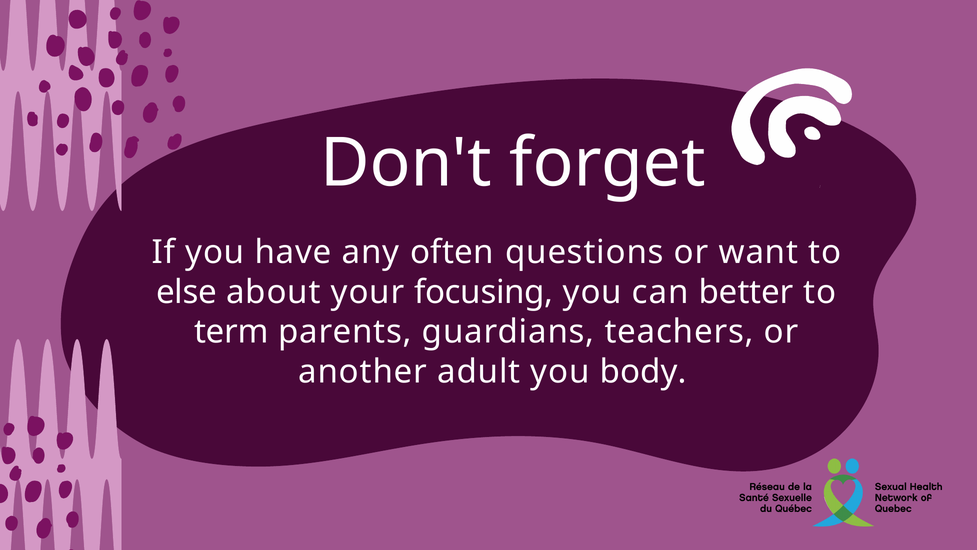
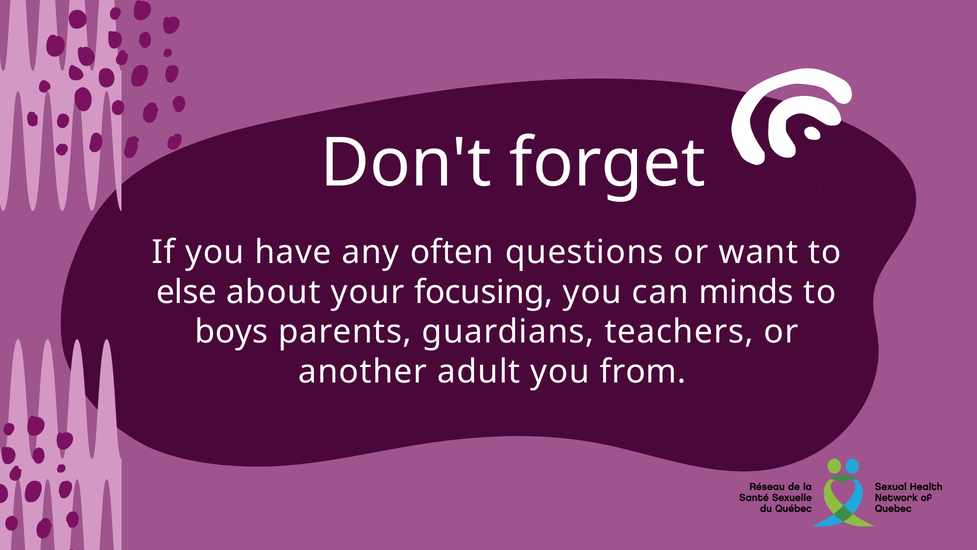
better: better -> minds (746, 292)
term: term -> boys (231, 332)
body: body -> from (643, 371)
